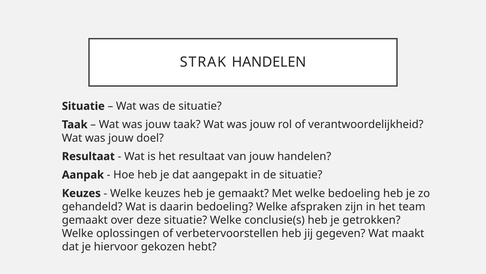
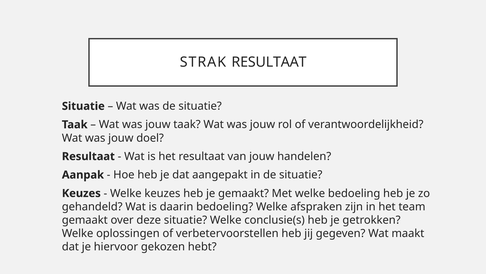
STRAK HANDELEN: HANDELEN -> RESULTAAT (269, 62)
